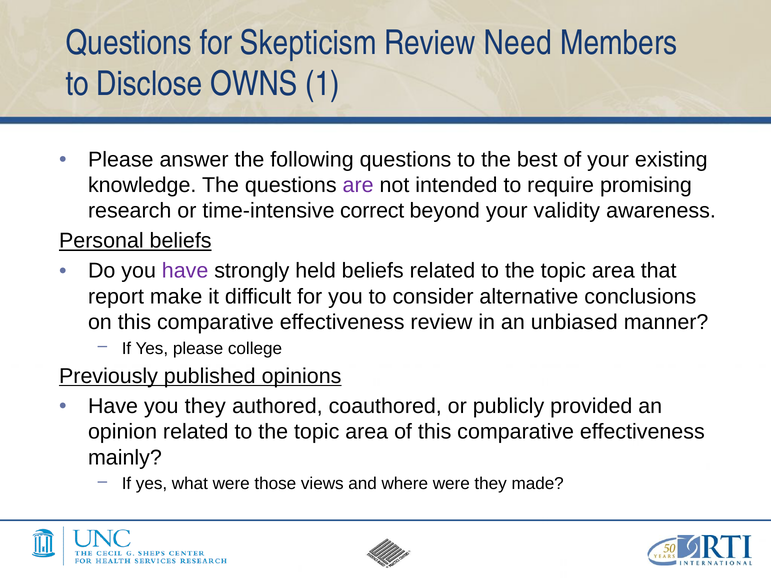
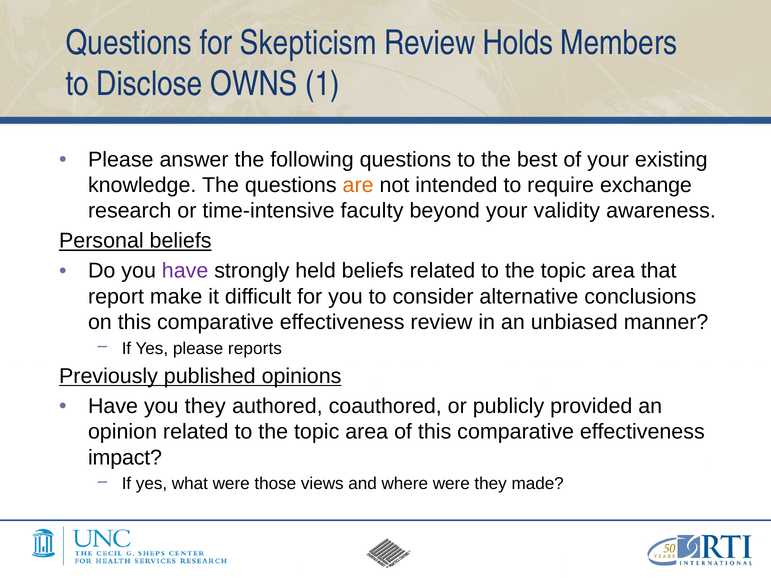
Need: Need -> Holds (518, 43)
are colour: purple -> orange (358, 185)
promising: promising -> exchange (646, 185)
correct: correct -> faculty (372, 211)
college: college -> reports (255, 349)
mainly: mainly -> impact (125, 458)
